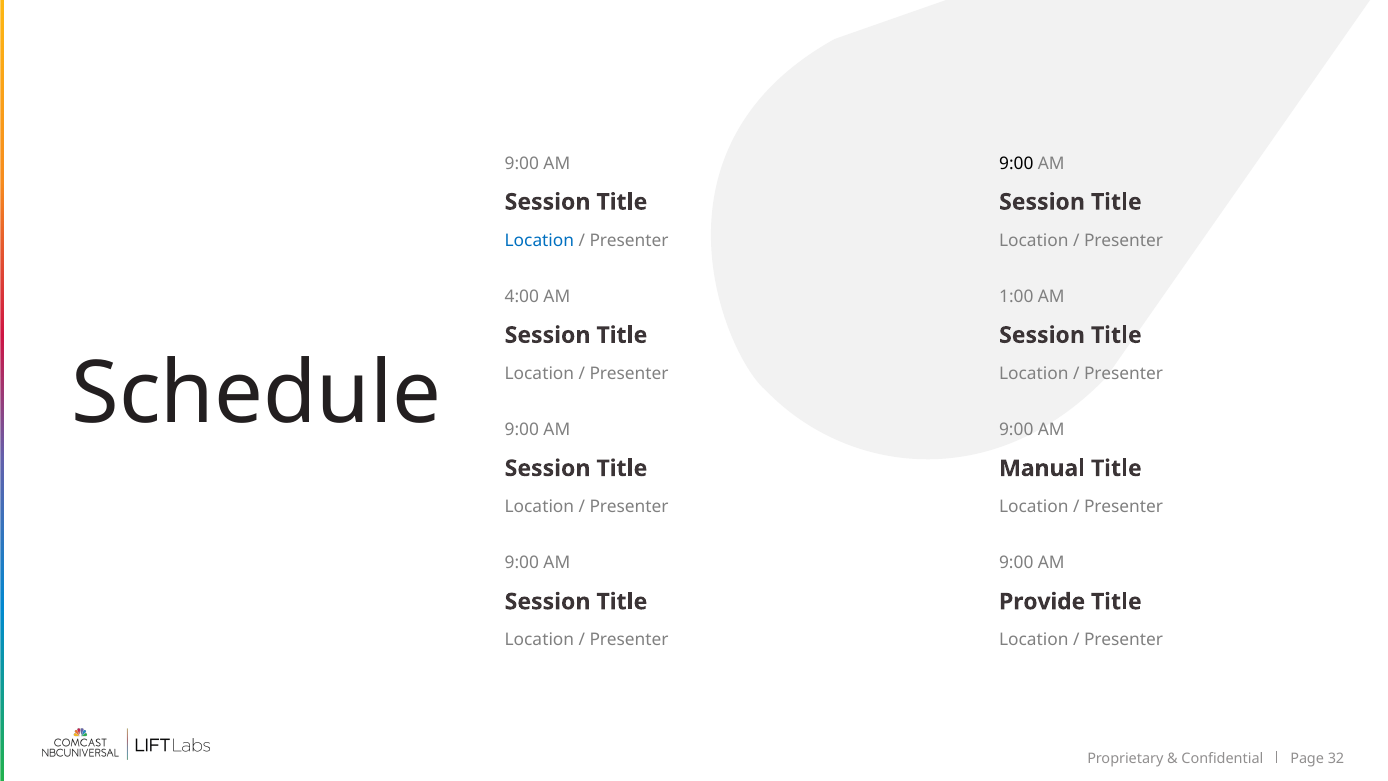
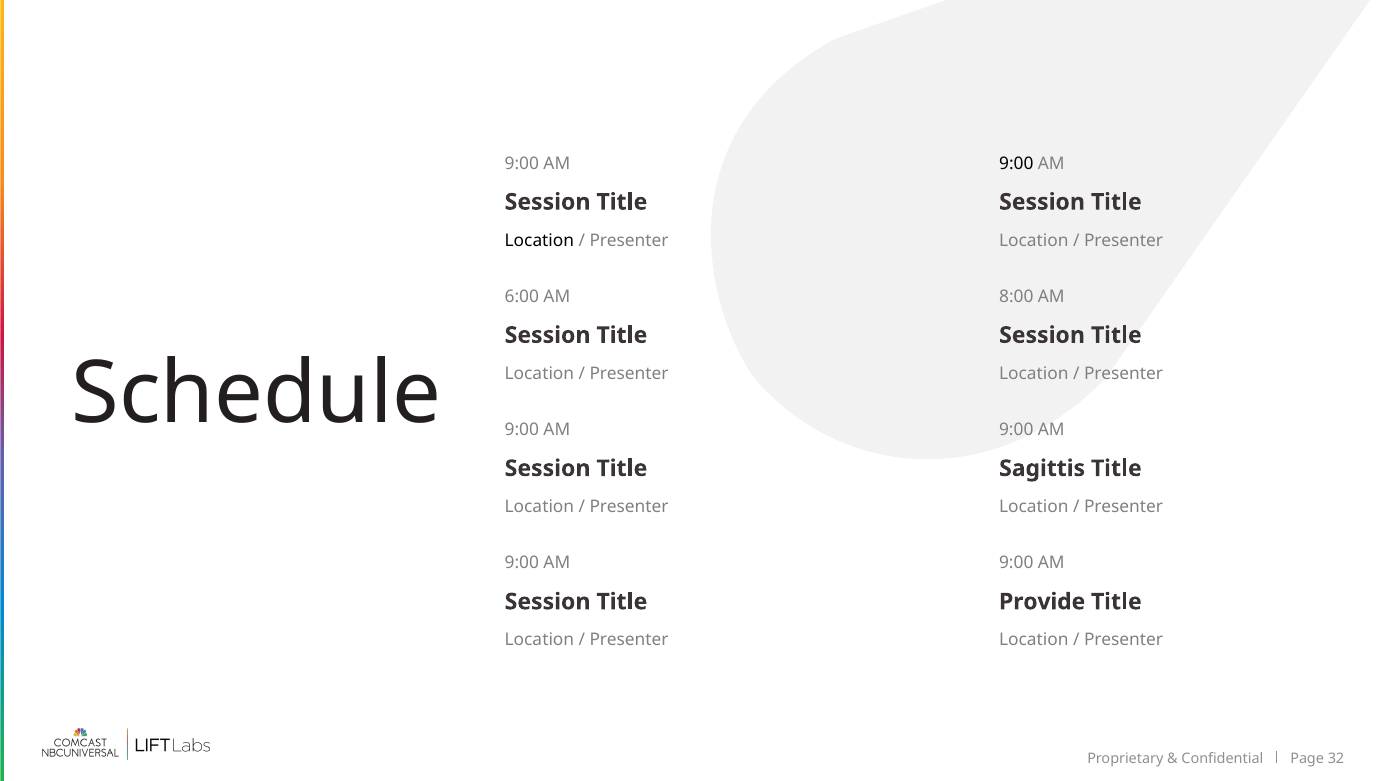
Location colour: blue -> black (539, 240)
4:00: 4:00 -> 6:00 (522, 296)
1:00: 1:00 -> 8:00 (1016, 296)
Manual: Manual -> Sagittis (1042, 468)
